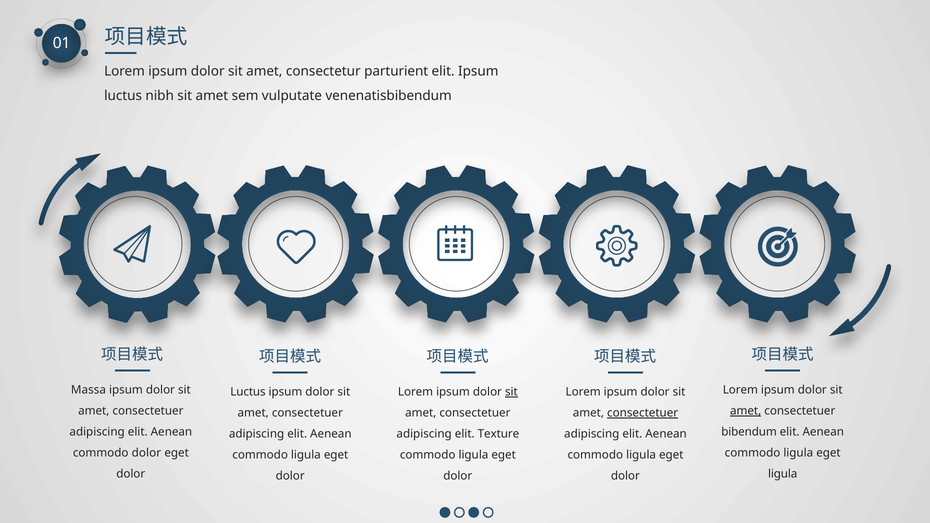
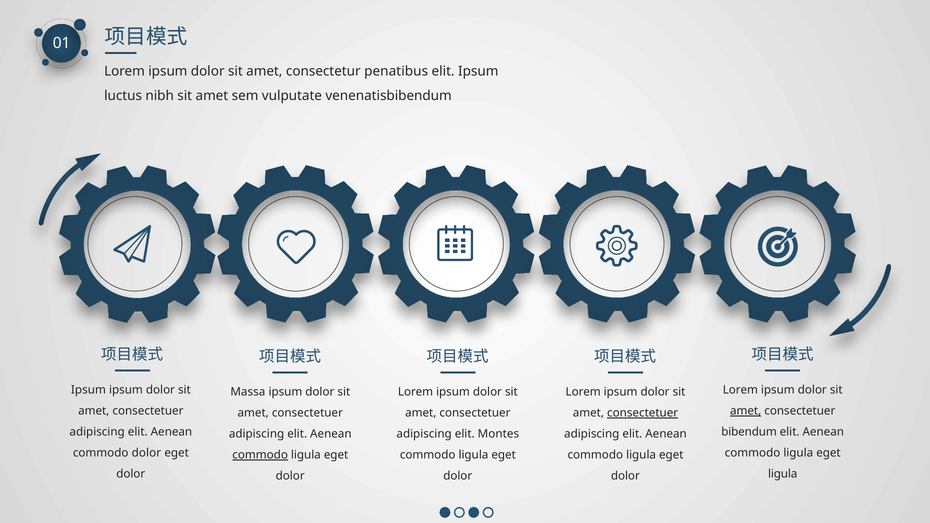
parturient: parturient -> penatibus (396, 71)
Massa: Massa -> Ipsum (88, 390)
Luctus: Luctus -> Massa (248, 392)
sit underline: present -> none (511, 392)
Texture: Texture -> Montes (498, 434)
commodo underline: none -> present (260, 455)
